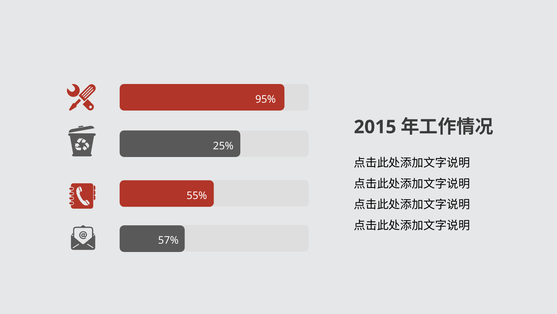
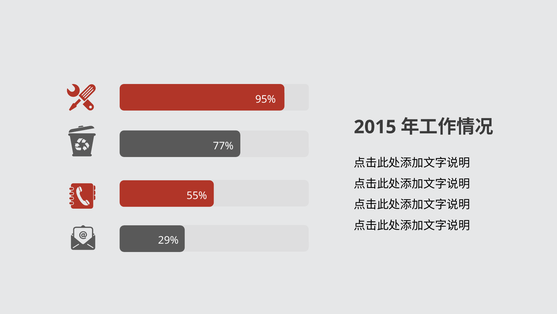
25%: 25% -> 77% (223, 146)
57%: 57% -> 29% (168, 240)
